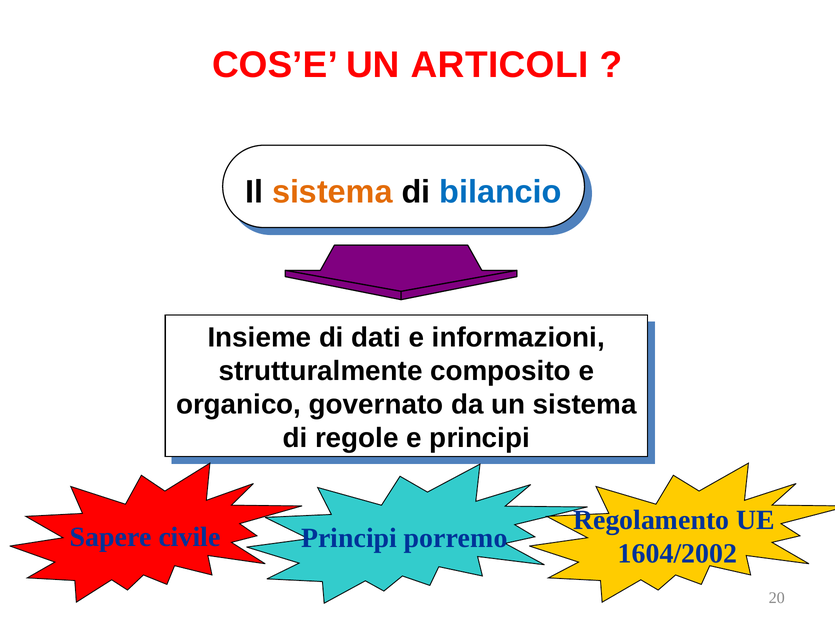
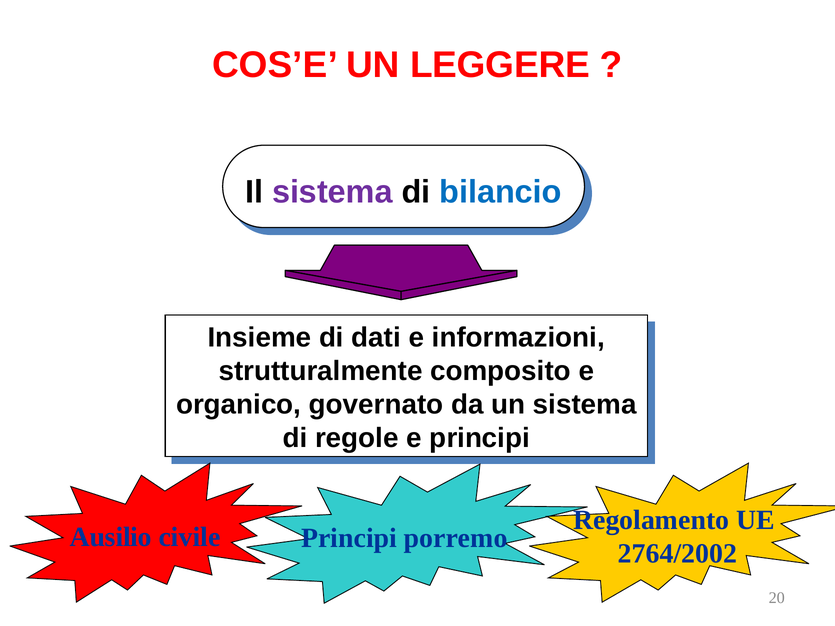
ARTICOLI: ARTICOLI -> LEGGERE (500, 65)
sistema colour: orange -> purple (332, 192)
Sapere: Sapere -> Ausilio (111, 537)
1604/2002: 1604/2002 -> 2764/2002 (678, 554)
